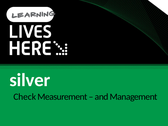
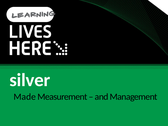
Check: Check -> Made (25, 97)
